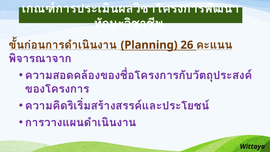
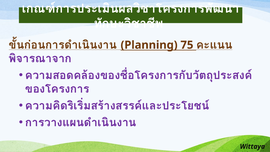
26: 26 -> 75 (187, 45)
